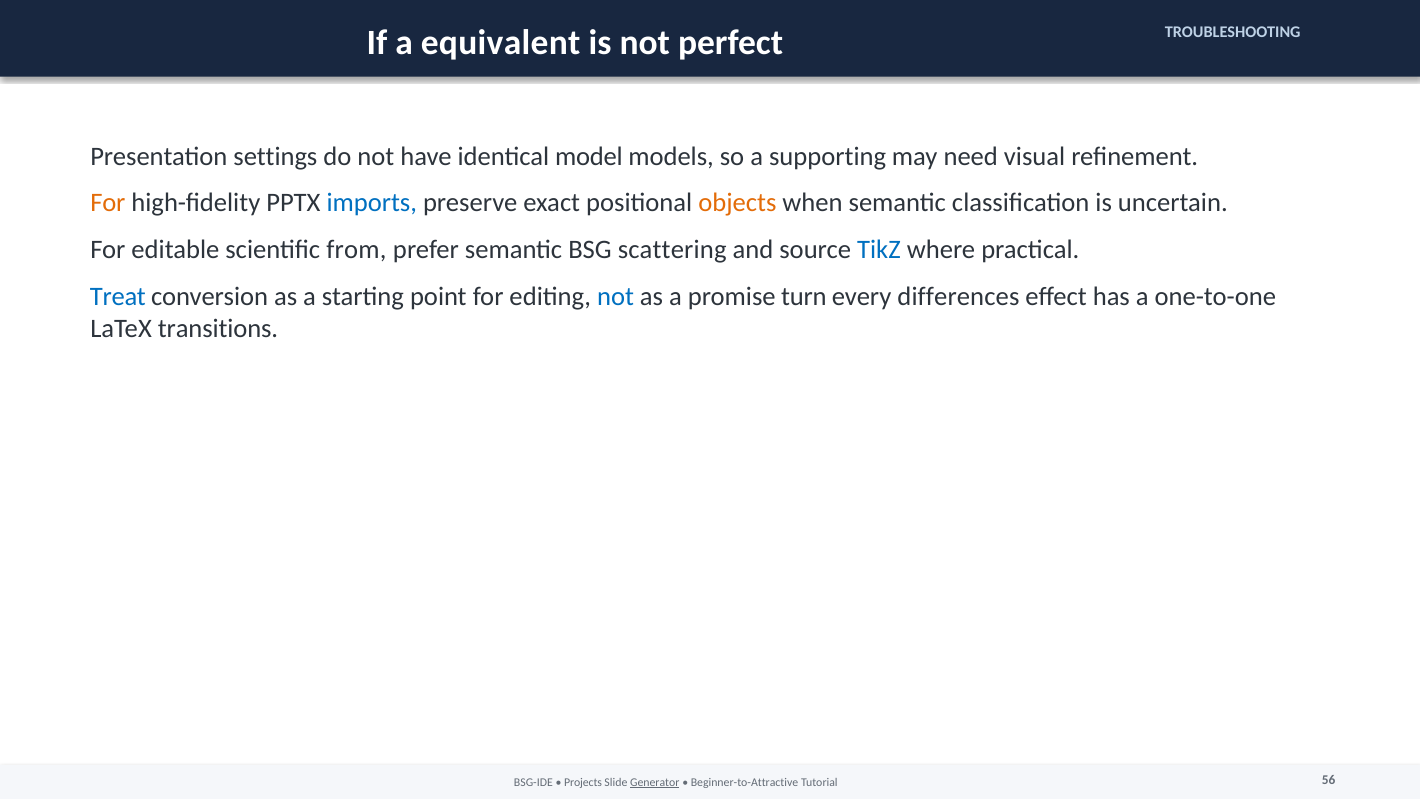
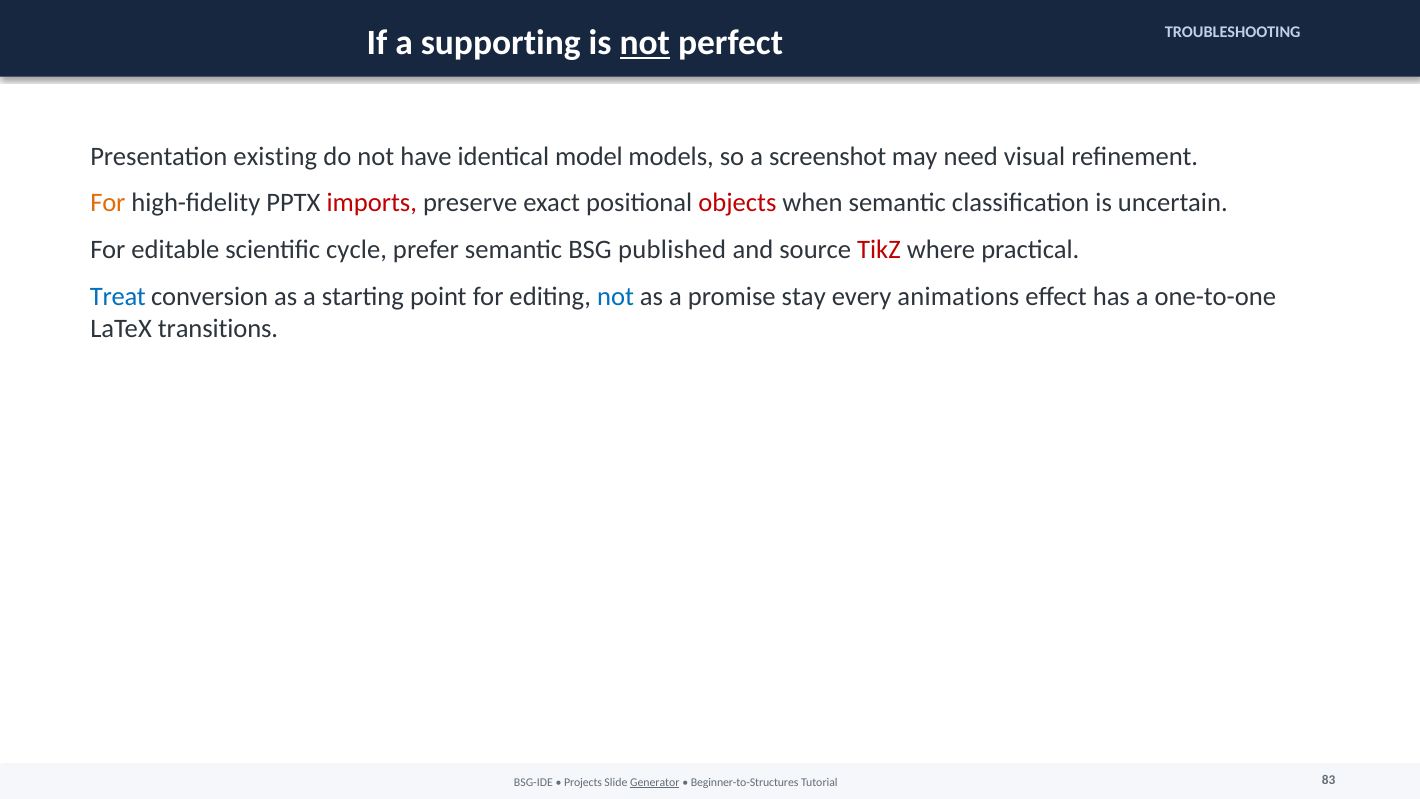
equivalent: equivalent -> supporting (501, 43)
not underline: none -> present (645, 43)
settings: settings -> existing (275, 156)
supporting: supporting -> screenshot (828, 156)
imports colour: blue -> red (372, 203)
objects colour: orange -> red (737, 203)
from: from -> cycle (357, 250)
scattering: scattering -> published (672, 250)
TikZ colour: blue -> red (879, 250)
turn: turn -> stay (804, 296)
differences: differences -> animations (958, 296)
Beginner-to-Attractive: Beginner-to-Attractive -> Beginner-to-Structures (745, 782)
56: 56 -> 83 (1329, 780)
